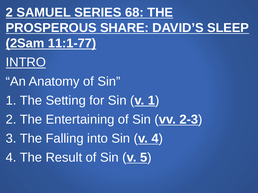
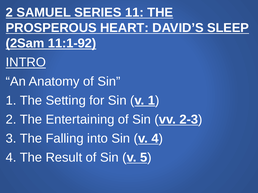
68: 68 -> 11 (134, 12)
SHARE: SHARE -> HEART (124, 28)
11:1-77: 11:1-77 -> 11:1-92 (72, 43)
